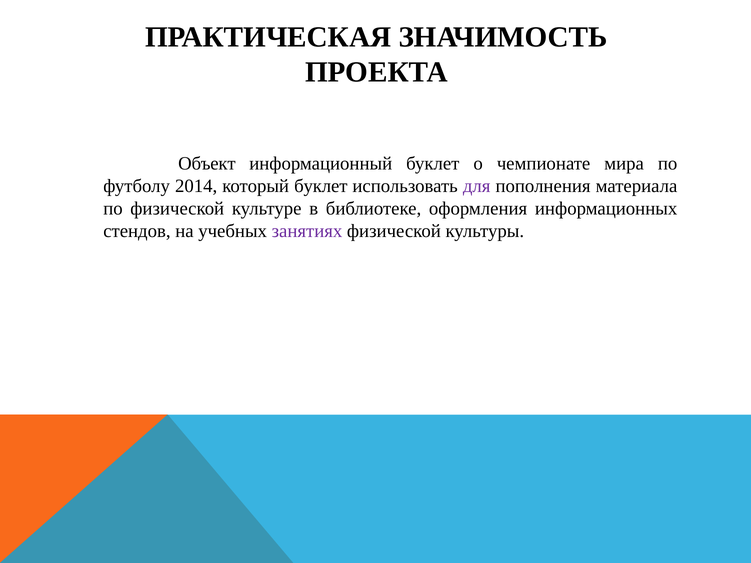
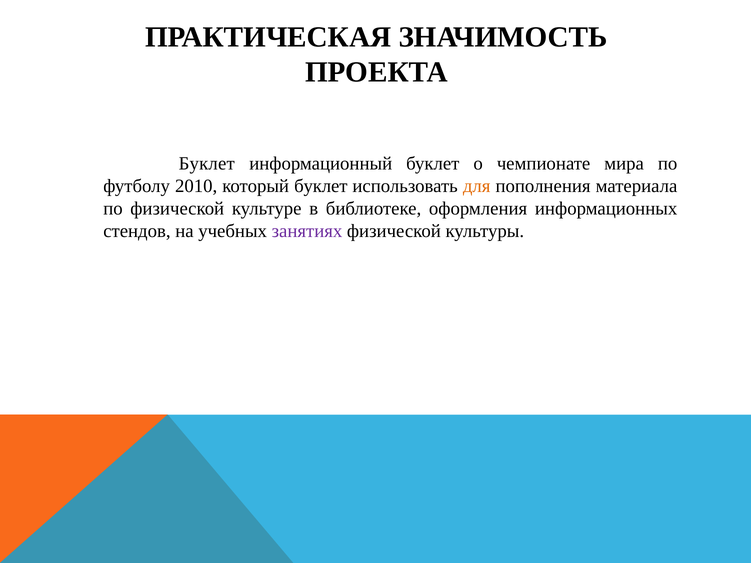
Объект: Объект -> Буклет (207, 163)
2014: 2014 -> 2010 (196, 186)
для colour: purple -> orange (477, 186)
